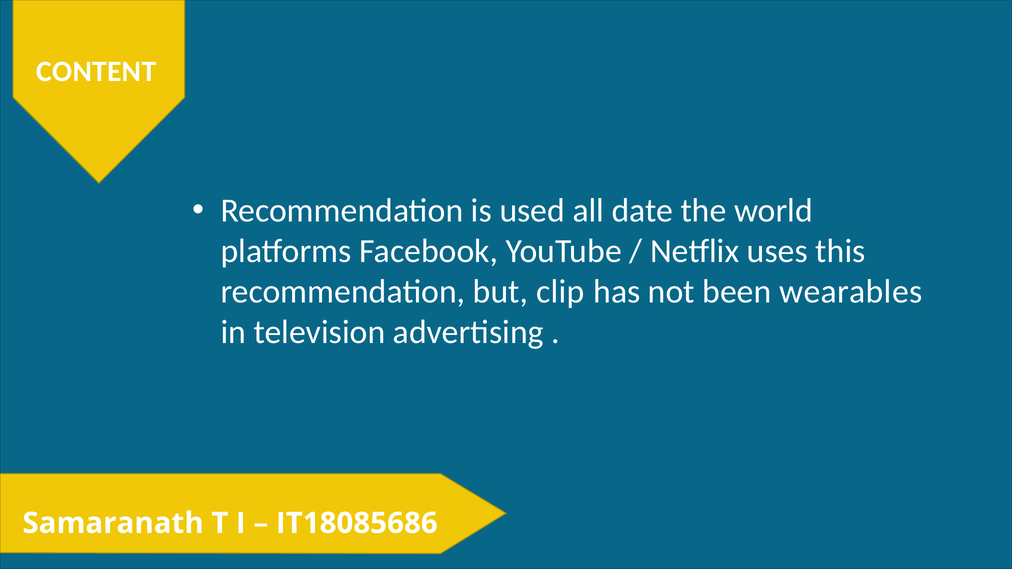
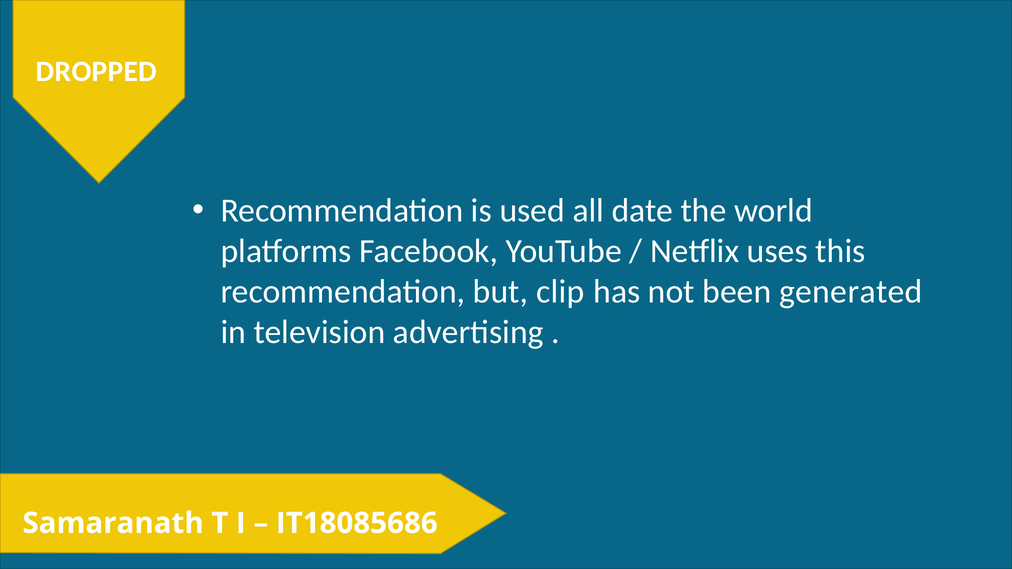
CONTENT: CONTENT -> DROPPED (96, 72)
wearables: wearables -> generated (851, 292)
